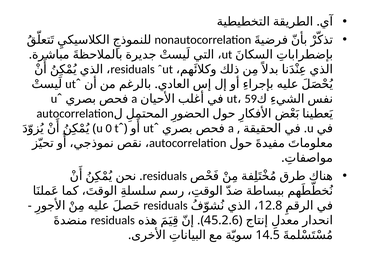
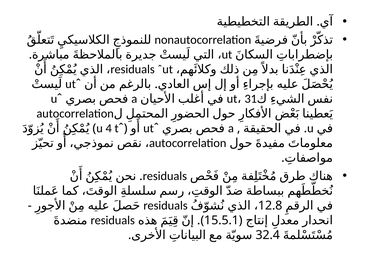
59: 59 -> 31 (251, 99)
0: 0 -> 4 (109, 128)
45.2.6: 45.2.6 -> 15.5.1 (222, 220)
14.5: 14.5 -> 32.4 (268, 235)
